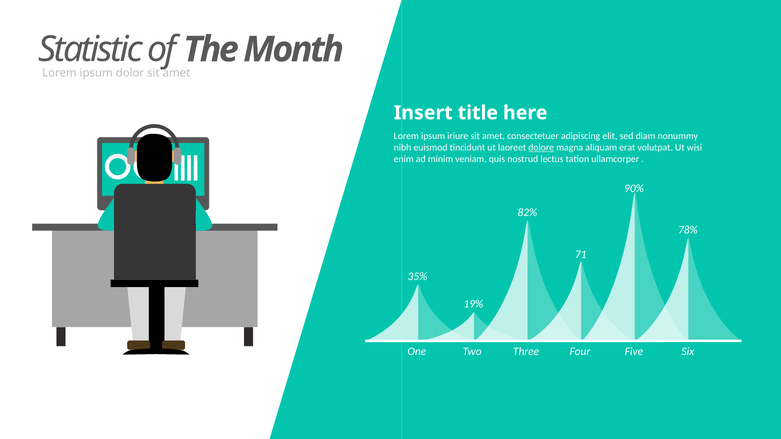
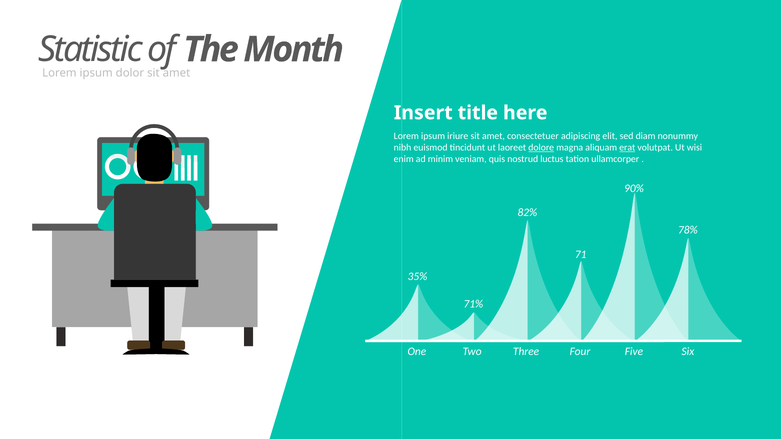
erat underline: none -> present (627, 148)
lectus: lectus -> luctus (552, 159)
19%: 19% -> 71% (473, 304)
